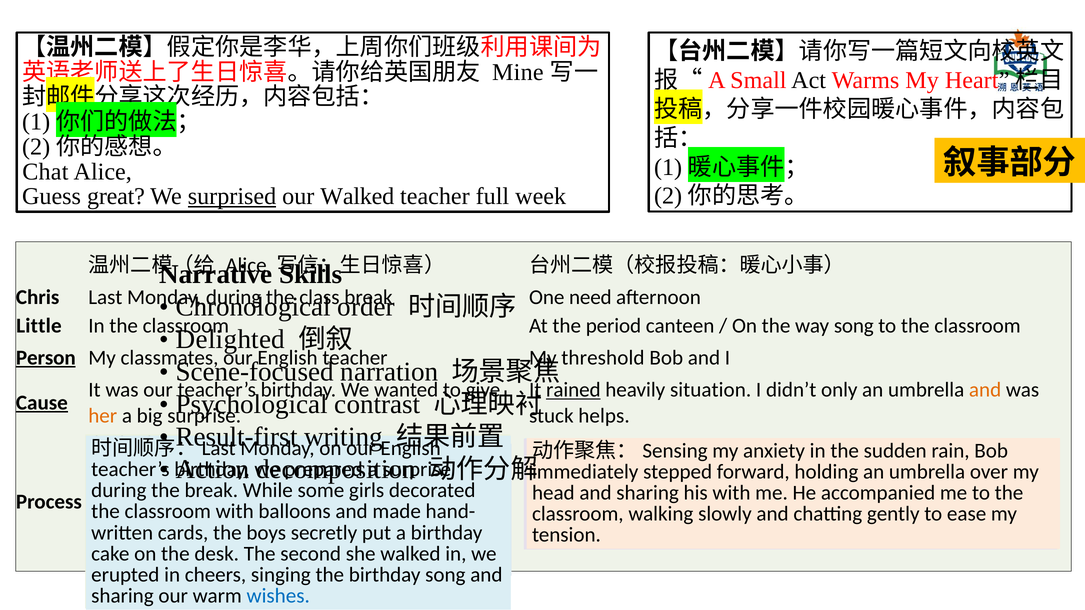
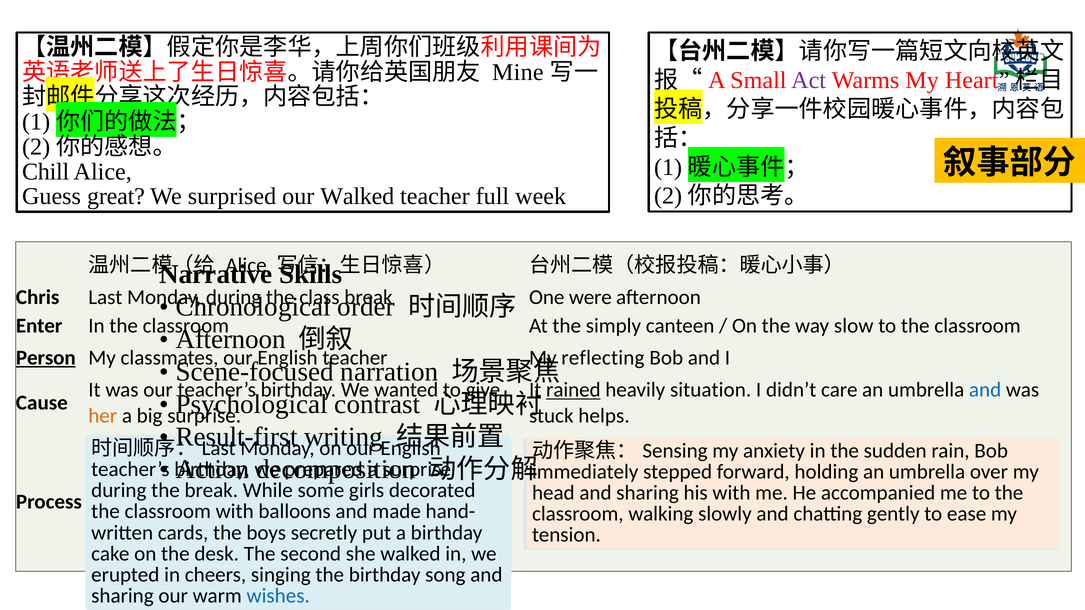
Act colour: black -> purple (809, 80)
Chat: Chat -> Chill (46, 172)
surprised underline: present -> none (232, 197)
need: need -> were (590, 298)
Little: Little -> Enter (39, 326)
period: period -> simply (613, 326)
way song: song -> slow (854, 326)
Delighted: Delighted -> Afternoon (231, 339)
threshold: threshold -> reflecting (603, 358)
only: only -> care (839, 390)
and colour: orange -> blue (985, 390)
Cause underline: present -> none (42, 403)
